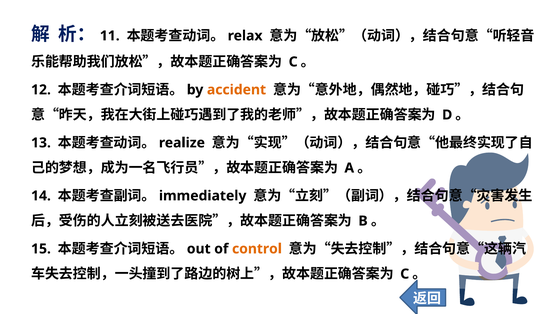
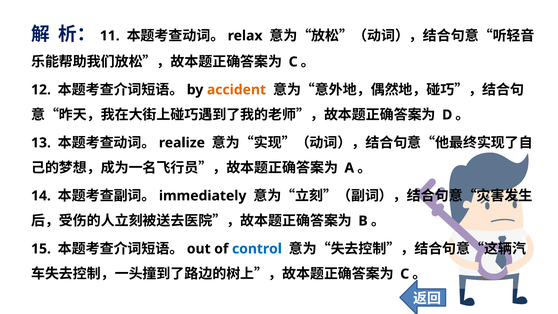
control colour: orange -> blue (257, 249)
